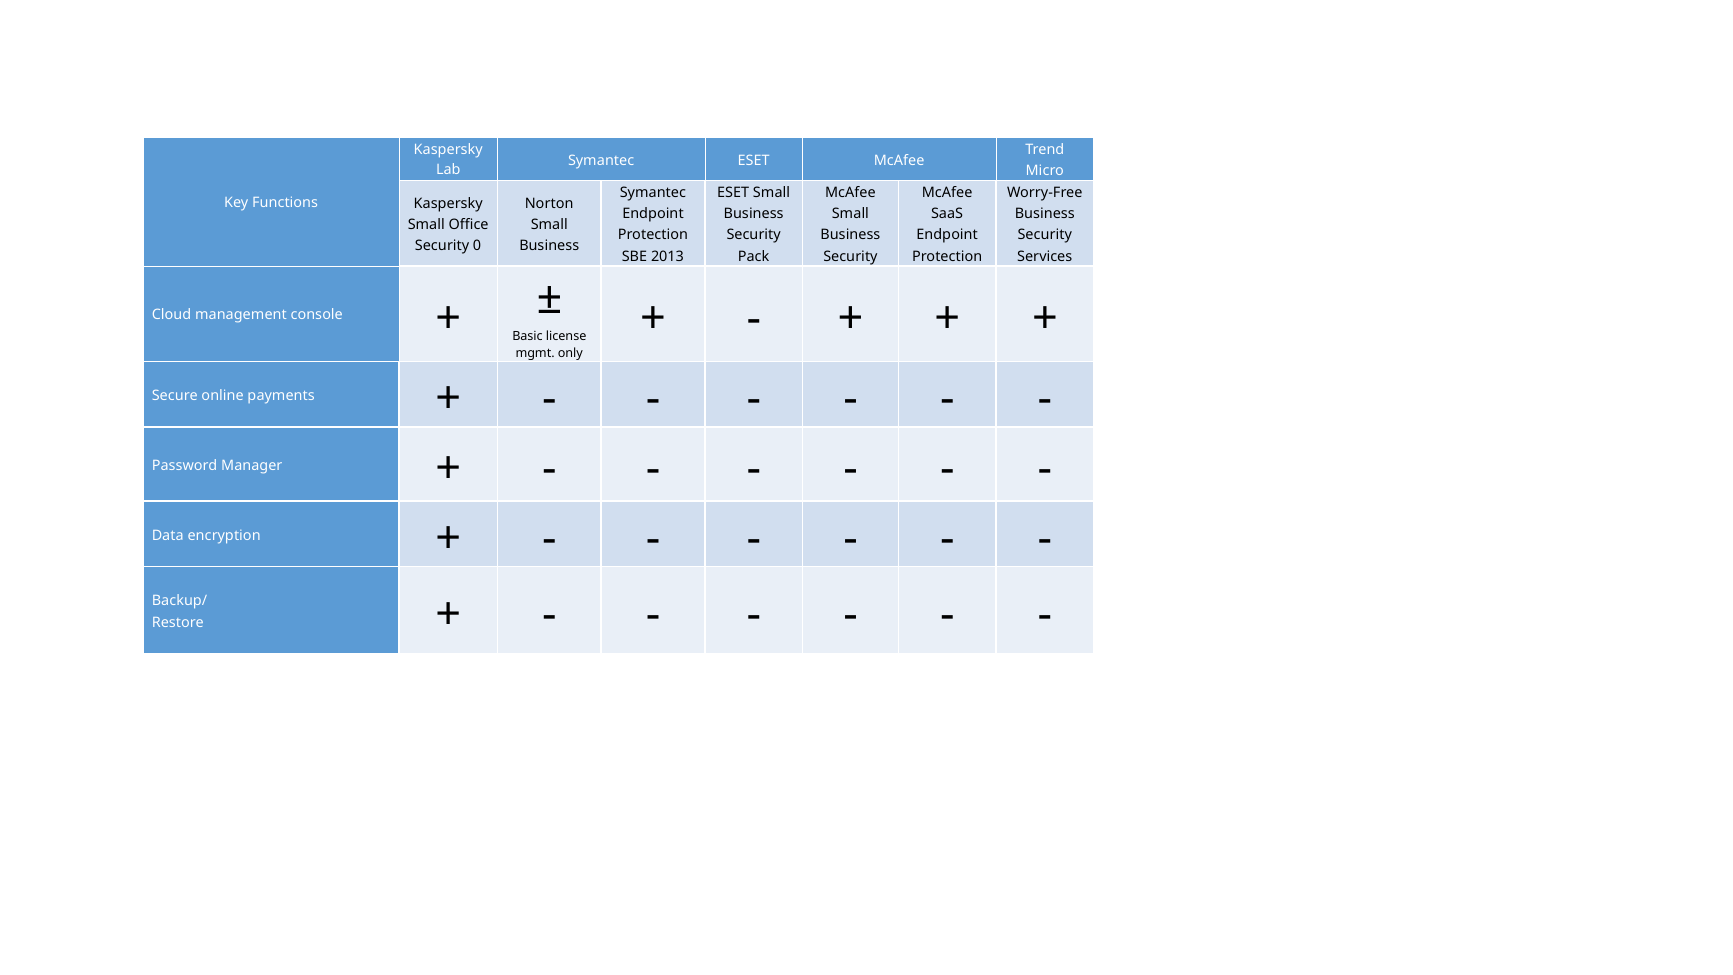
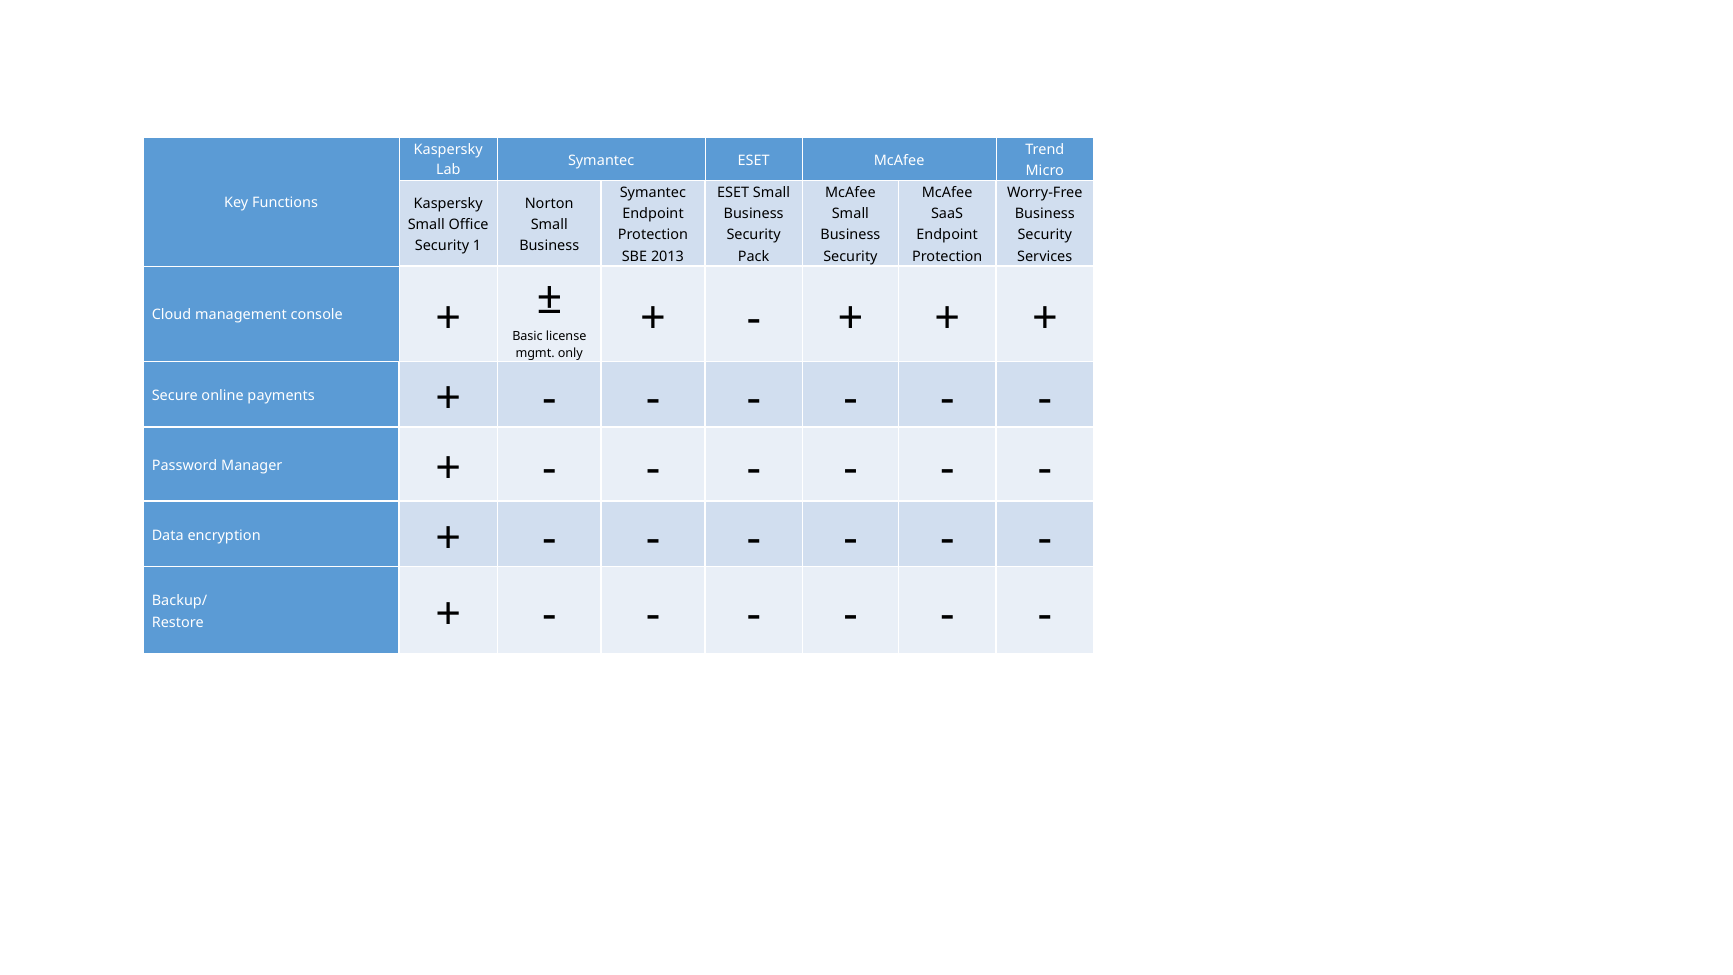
0: 0 -> 1 (477, 246)
